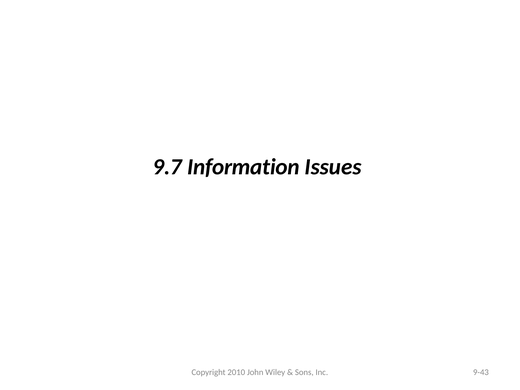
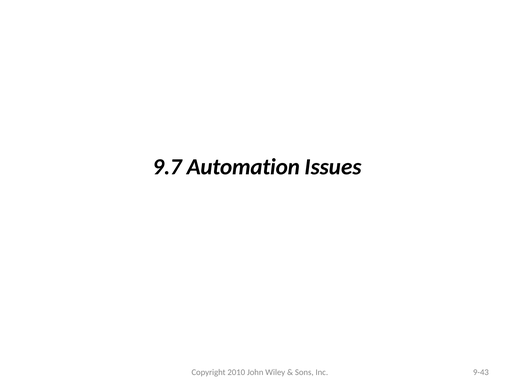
Information: Information -> Automation (243, 167)
